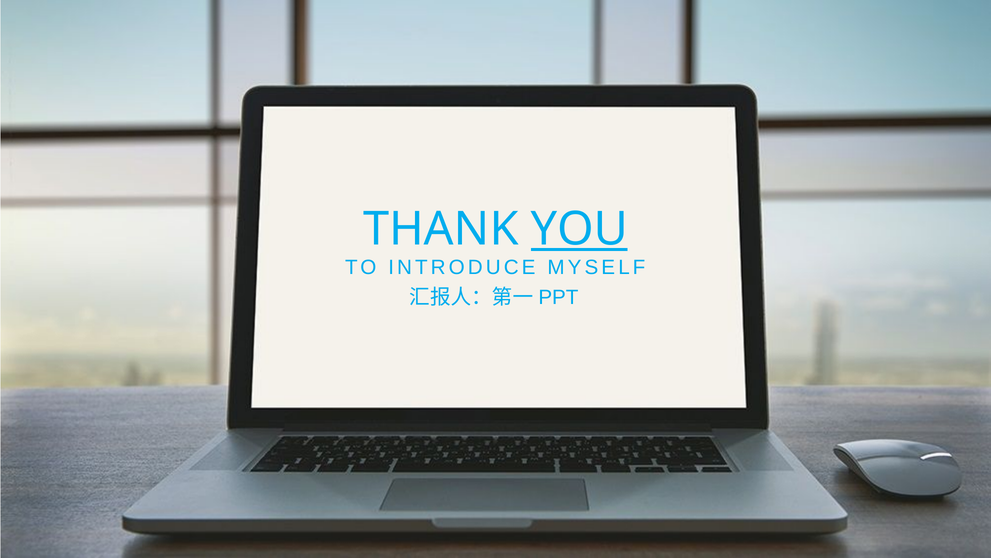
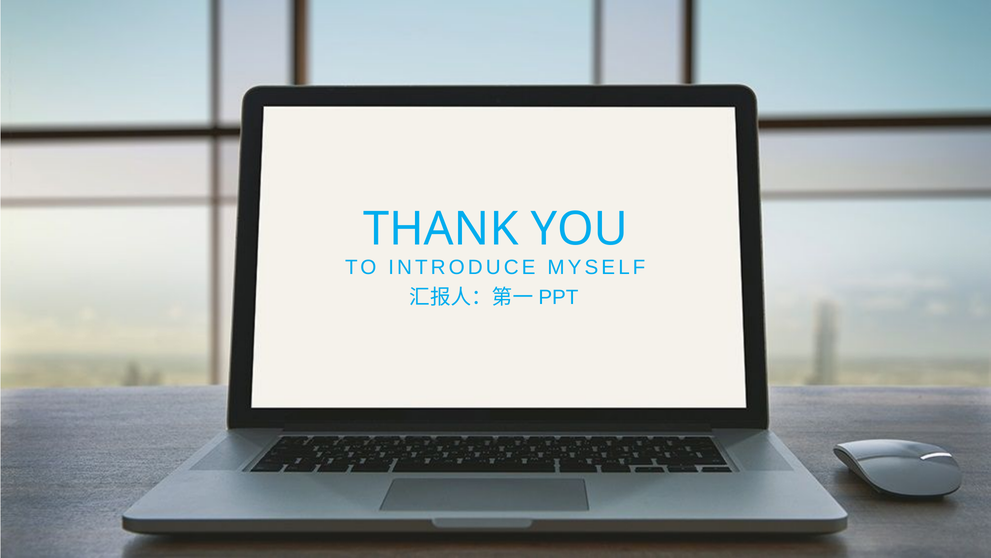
YOU underline: present -> none (579, 229)
